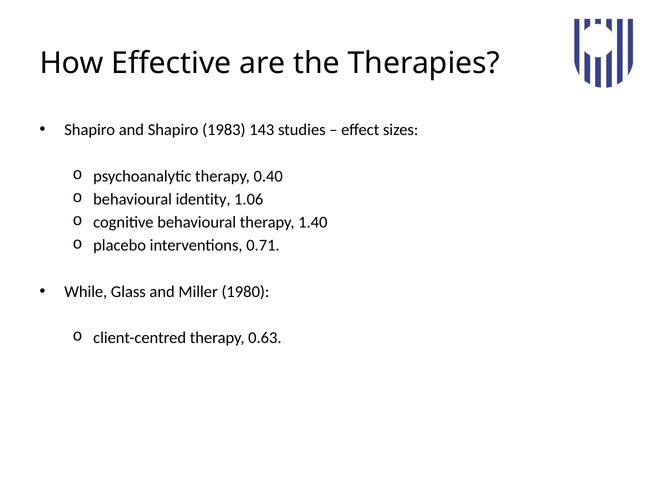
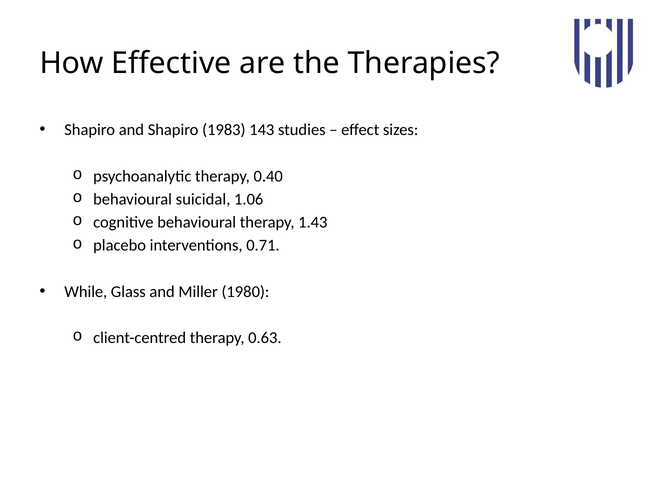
identity: identity -> suicidal (203, 199)
1.40: 1.40 -> 1.43 (313, 222)
